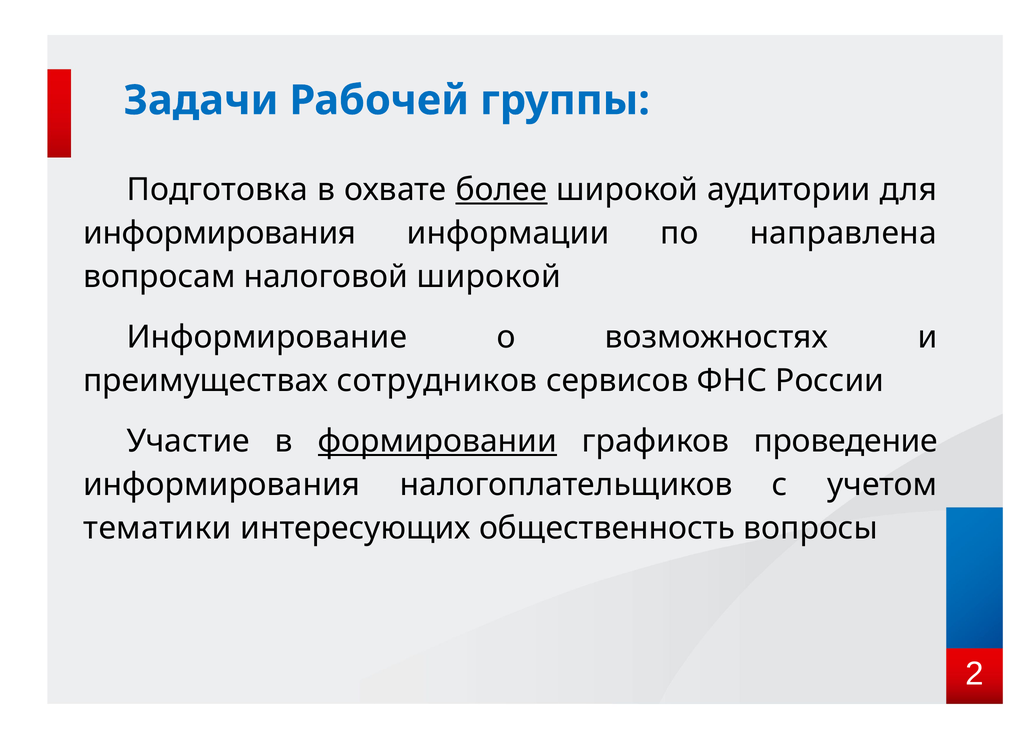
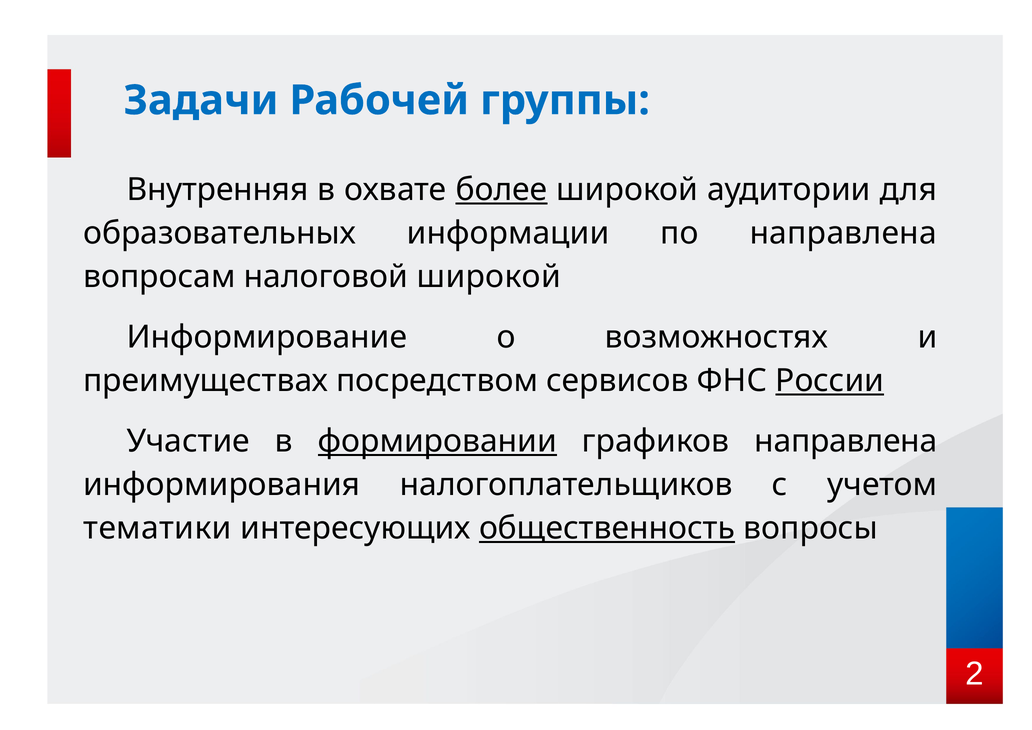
Подготовка: Подготовка -> Внутренняя (218, 190)
информирования: информирования -> образовательных (220, 233)
сотрудников: сотрудников -> посредством (437, 381)
России underline: none -> present (830, 381)
графиков проведение: проведение -> направлена (846, 441)
общественность underline: none -> present (607, 528)
